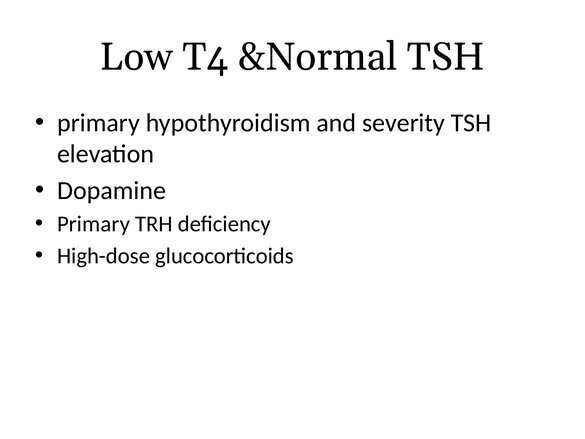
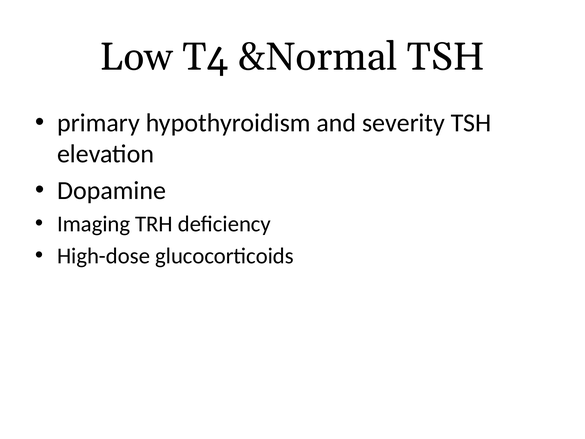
Primary: Primary -> Imaging (94, 224)
